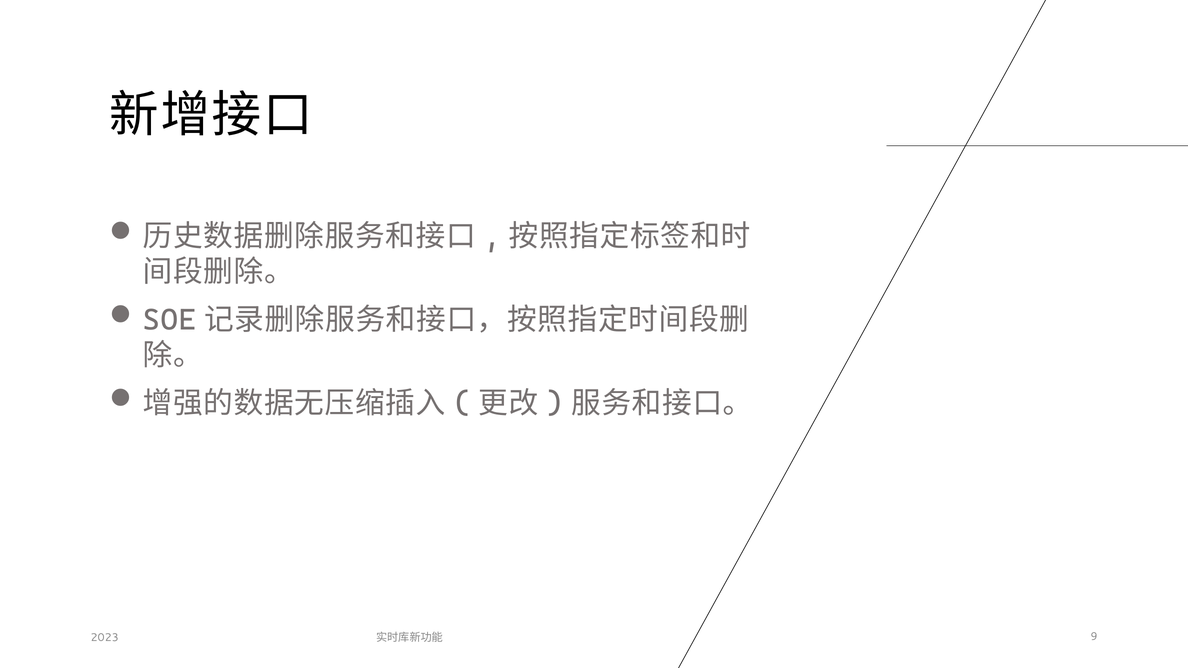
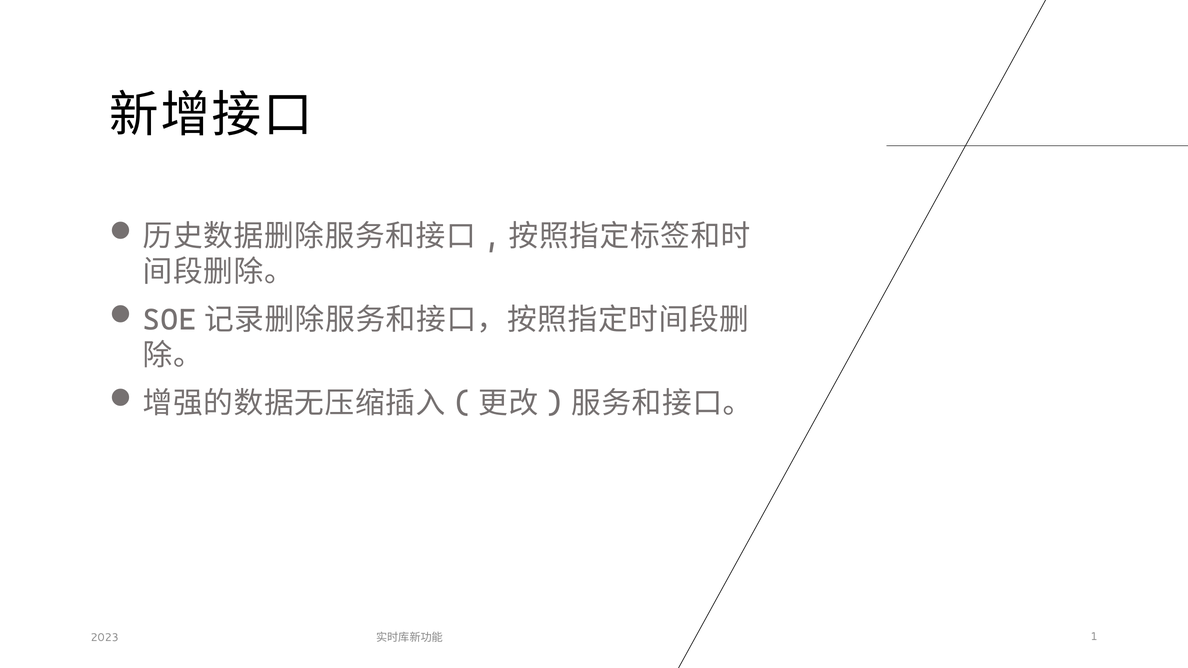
9: 9 -> 1 (1094, 637)
